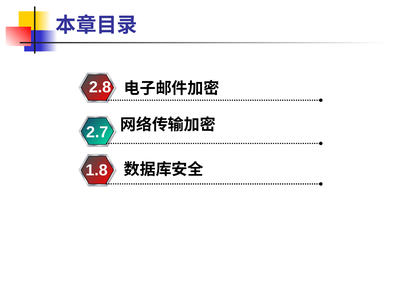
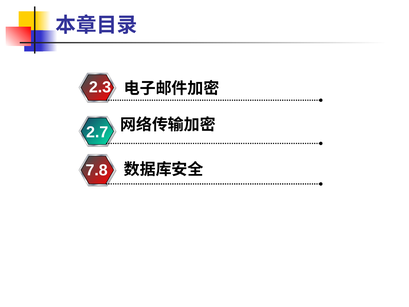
2.8: 2.8 -> 2.3 (100, 87)
1.8: 1.8 -> 7.8 (97, 170)
